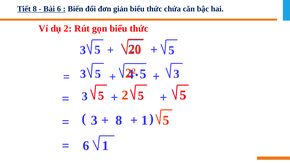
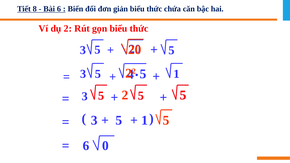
3: 3 -> 1 (177, 74)
8: 8 -> 5 (119, 120)
6 1: 1 -> 0 (105, 146)
